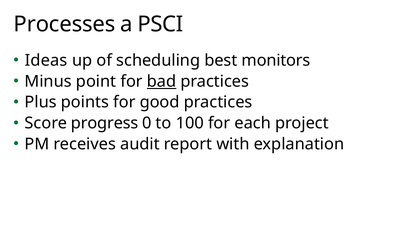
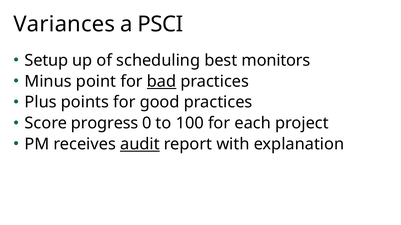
Processes: Processes -> Variances (64, 24)
Ideas: Ideas -> Setup (46, 61)
audit underline: none -> present (140, 144)
